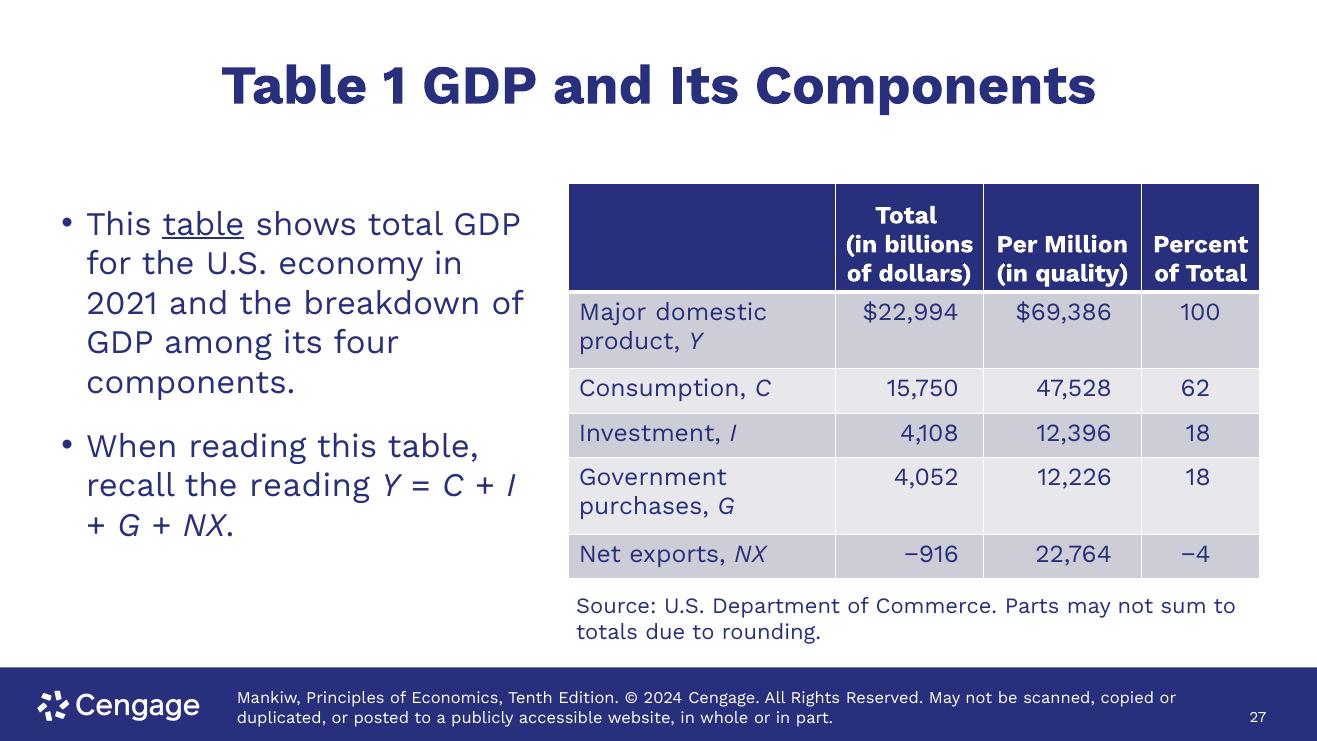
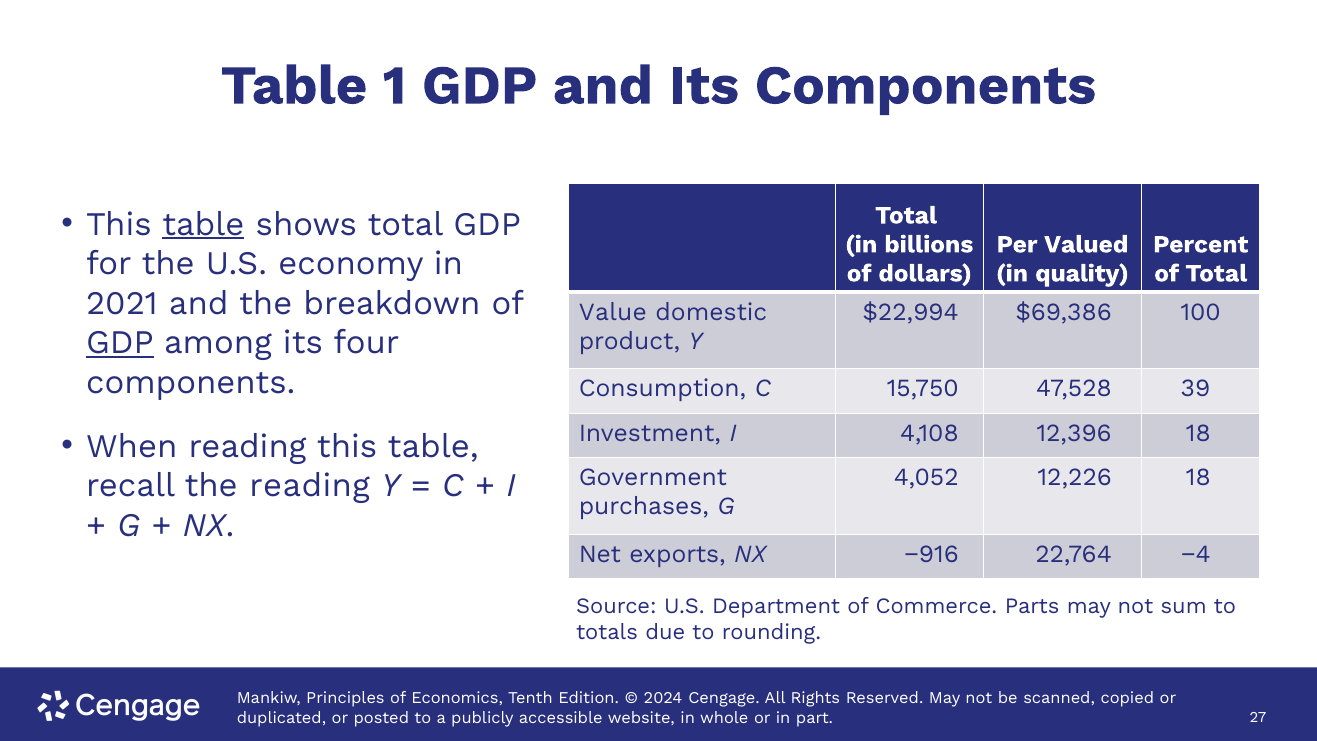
Million: Million -> Valued (1086, 244)
Major: Major -> Value (613, 312)
GDP underline: none -> present (120, 343)
62: 62 -> 39 (1195, 389)
